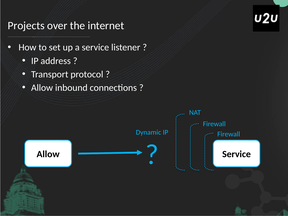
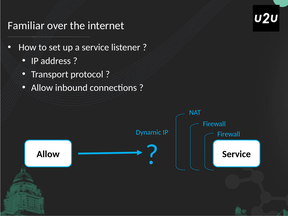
Projects: Projects -> Familiar (26, 26)
